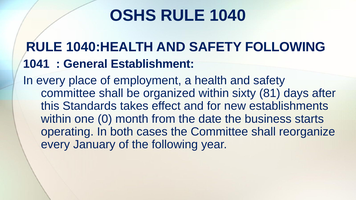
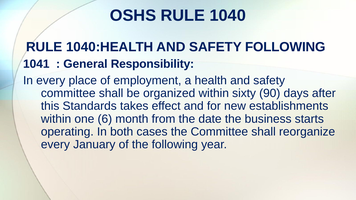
Establishment: Establishment -> Responsibility (152, 64)
81: 81 -> 90 (270, 93)
0: 0 -> 6 (105, 119)
